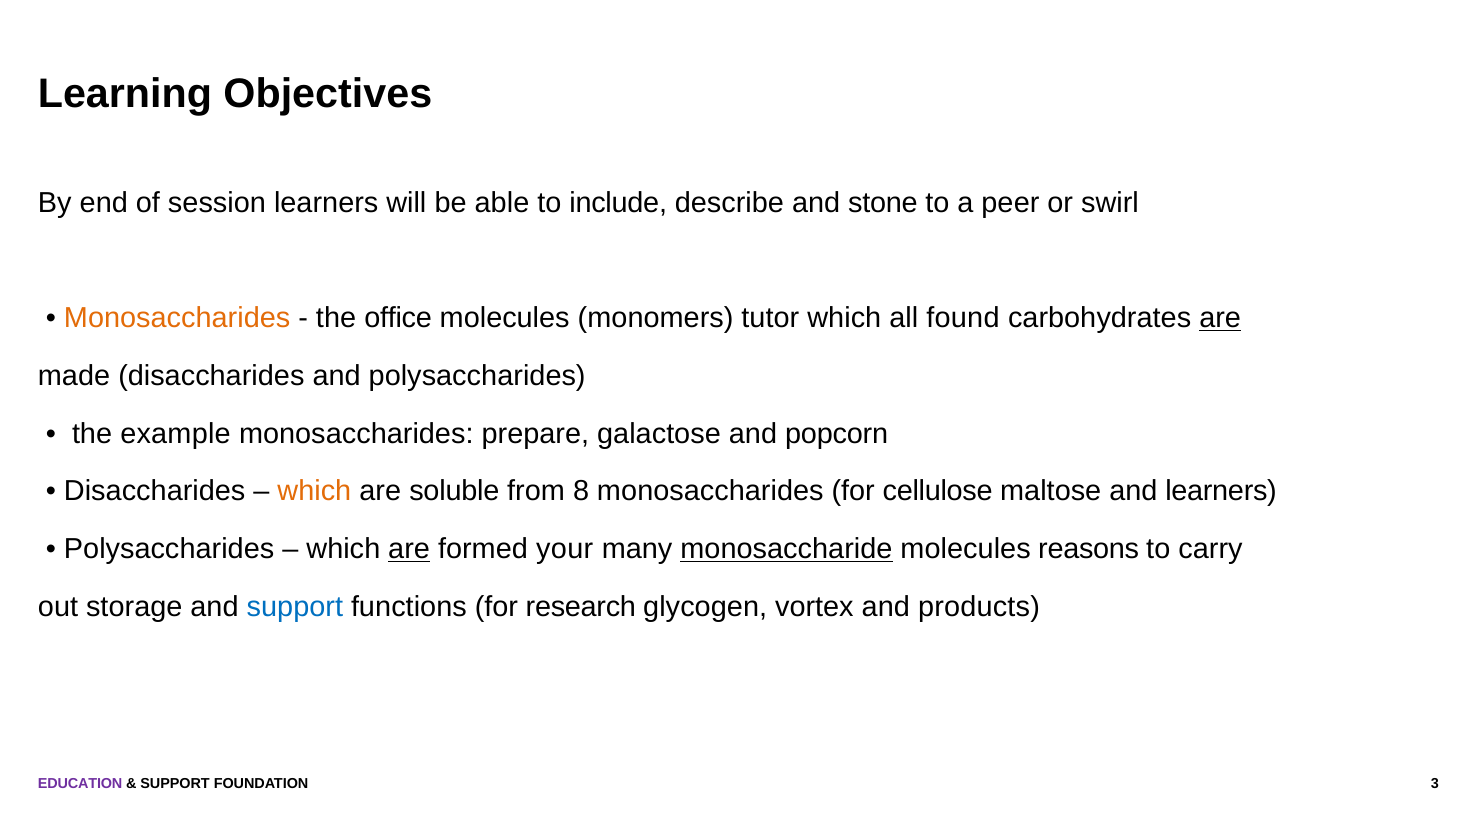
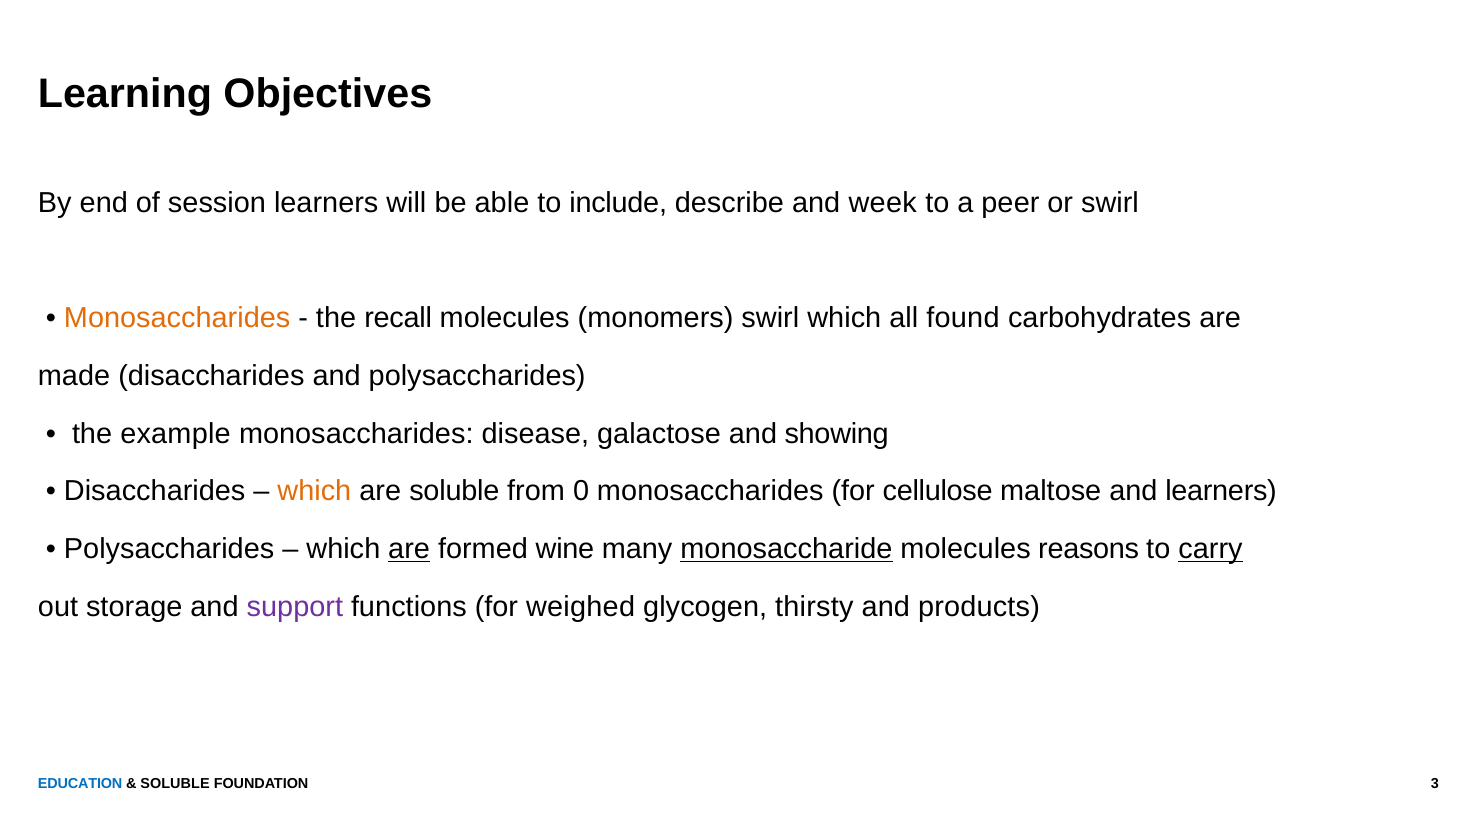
stone: stone -> week (883, 203)
office: office -> recall (398, 318)
monomers tutor: tutor -> swirl (770, 318)
are underline: present -> none (1220, 318)
prepare: prepare -> disease (535, 433)
popcorn: popcorn -> showing (837, 433)
8: 8 -> 0 (581, 491)
your: your -> wine (565, 549)
carry underline: none -> present (1211, 549)
support colour: blue -> purple (295, 607)
research: research -> weighed (581, 607)
vortex: vortex -> thirsty (814, 607)
EDUCATION colour: purple -> blue (80, 783)
SUPPORT: SUPPORT -> SOLUBLE (175, 783)
